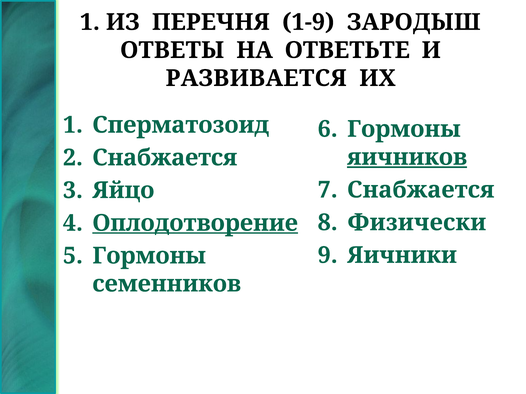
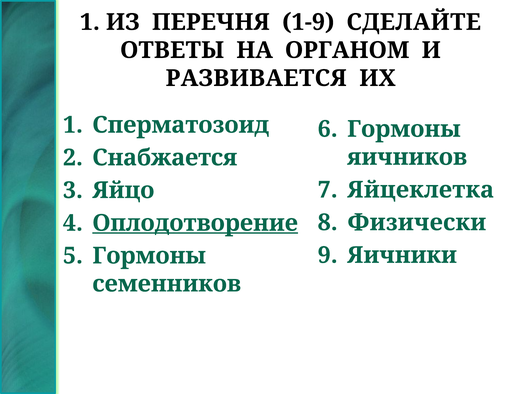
ЗАРОДЫШ: ЗАРОДЫШ -> СДЕЛАЙТЕ (414, 22)
ОТВЕТЬТЕ: ОТВЕТЬТЕ -> ОРГАНОМ (347, 50)
яичников underline: present -> none (407, 157)
Снабжается: Снабжается -> Яйцеклетка (421, 190)
